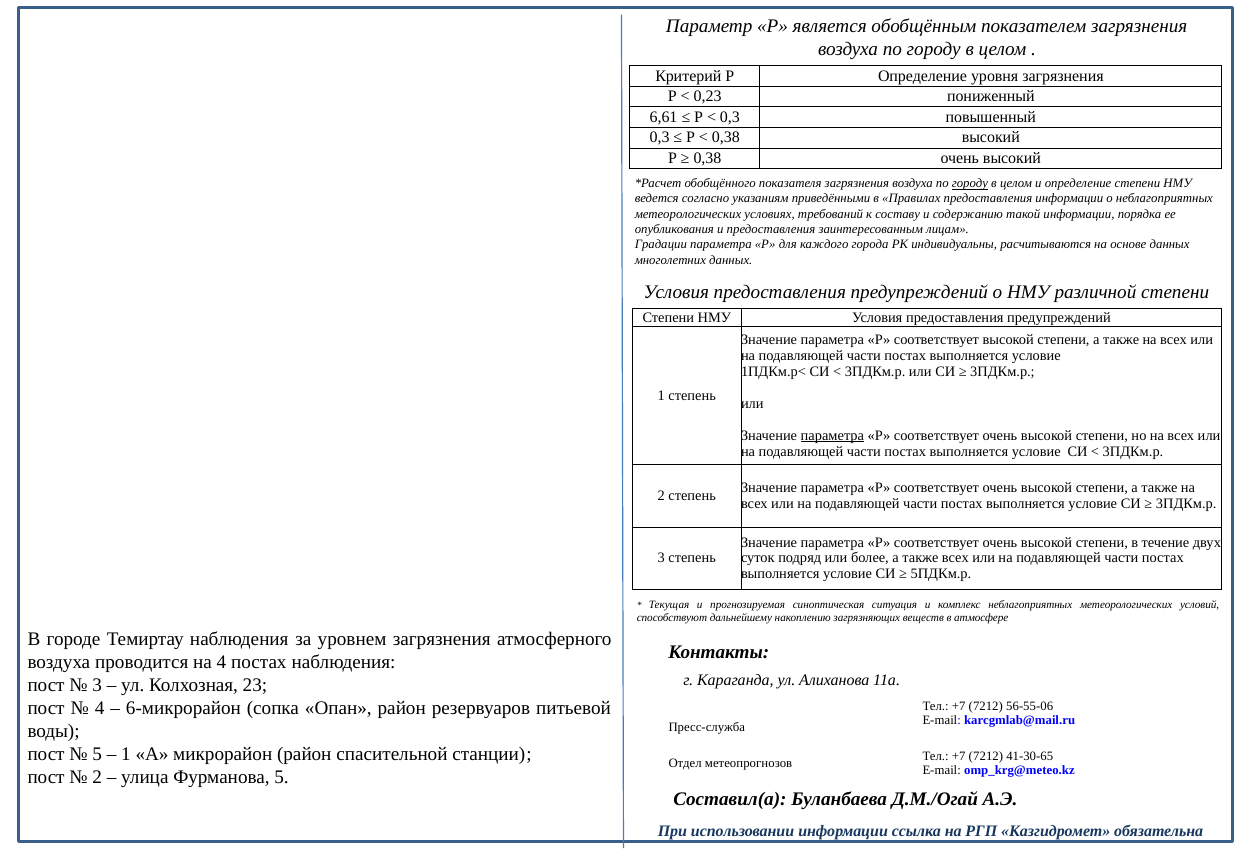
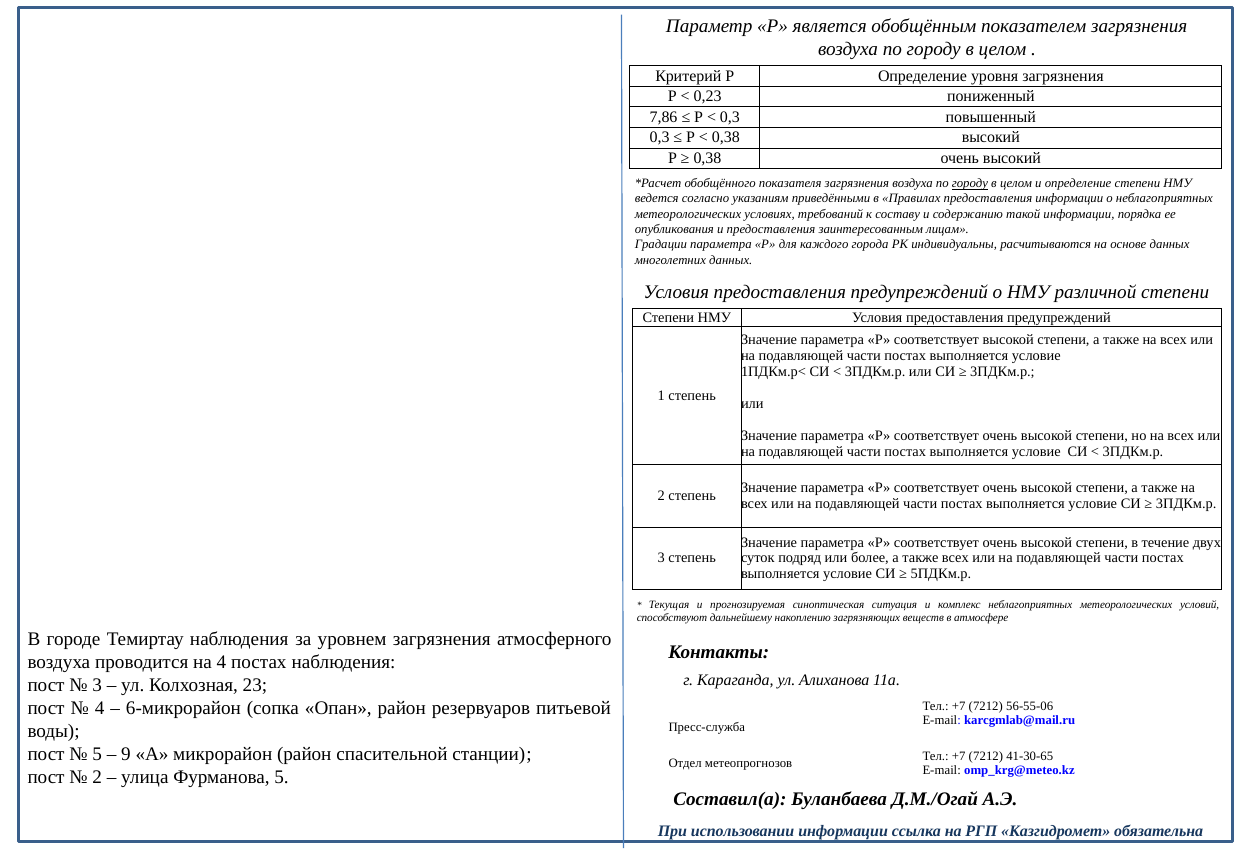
6,61: 6,61 -> 7,86 (664, 117)
параметра underline: present -> none (832, 435)
1: 1 -> 9 (126, 755)
